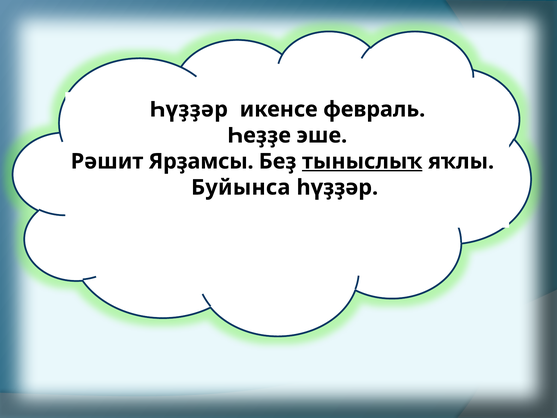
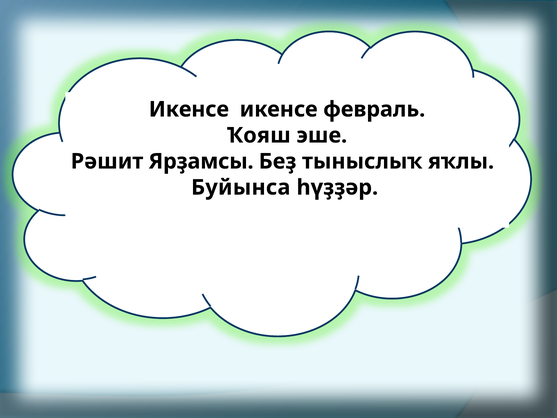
Һүҙҙәр: Һүҙҙәр -> Икенсе (189, 109)
Һеҙҙе: Һеҙҙе -> Ҡояш (259, 135)
тыныслыҡ underline: present -> none (362, 161)
